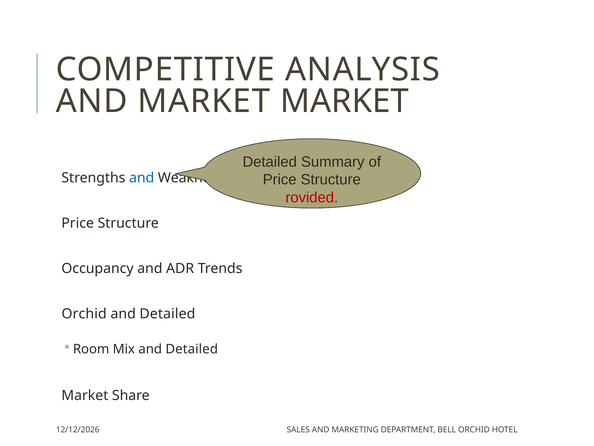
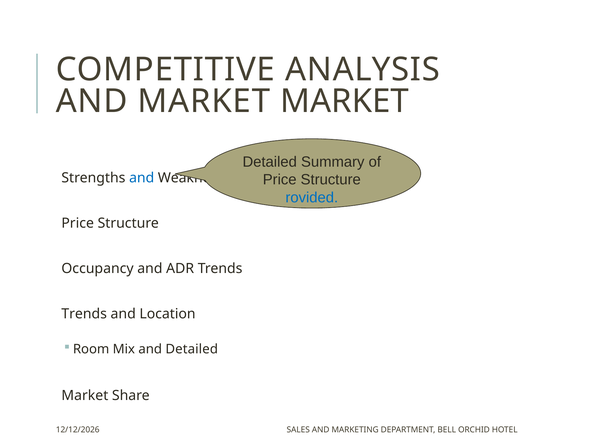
rovided colour: red -> blue (312, 197)
Orchid: Orchid -> Trends (84, 313)
Detailed: Detailed -> Location (168, 313)
